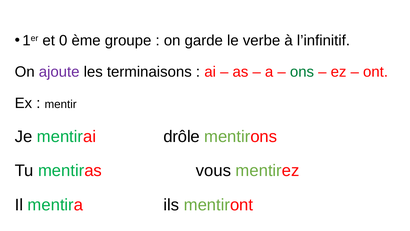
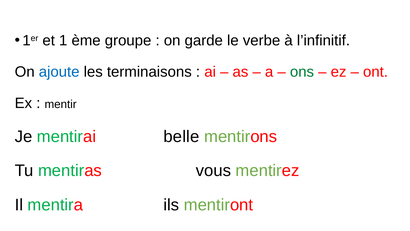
0: 0 -> 1 (63, 41)
ajoute colour: purple -> blue (59, 72)
drôle: drôle -> belle (181, 136)
